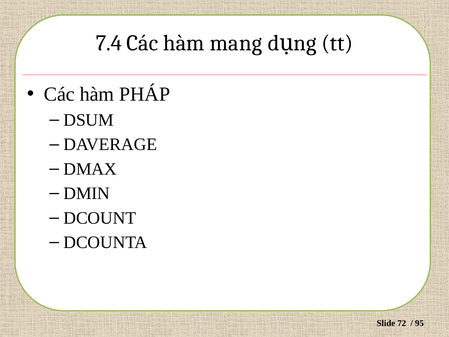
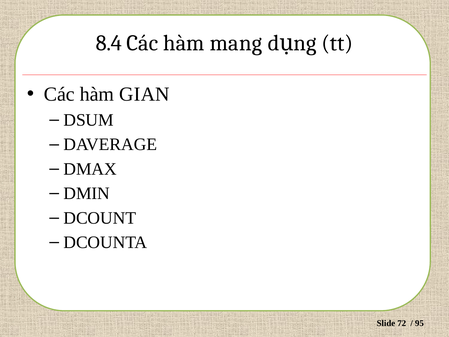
7.4: 7.4 -> 8.4 (109, 43)
PHÁP: PHÁP -> GIAN (145, 94)
